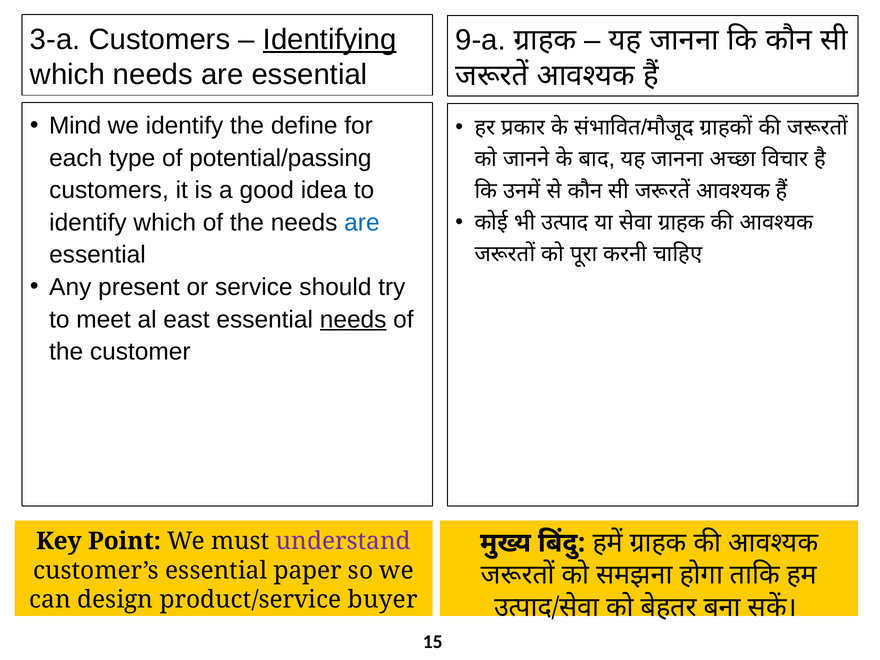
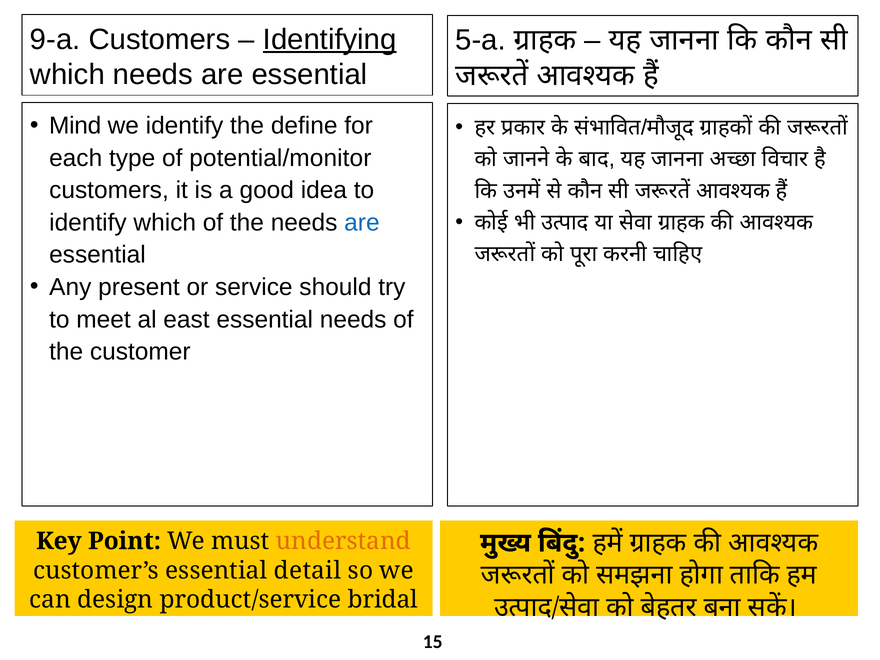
3-a: 3-a -> 9-a (55, 39)
9-a: 9-a -> 5-a (481, 40)
potential/passing: potential/passing -> potential/monitor (280, 158)
needs underline: present -> none (353, 319)
understand colour: purple -> orange (343, 541)
paper: paper -> detail (308, 570)
buyer: buyer -> bridal (383, 600)
